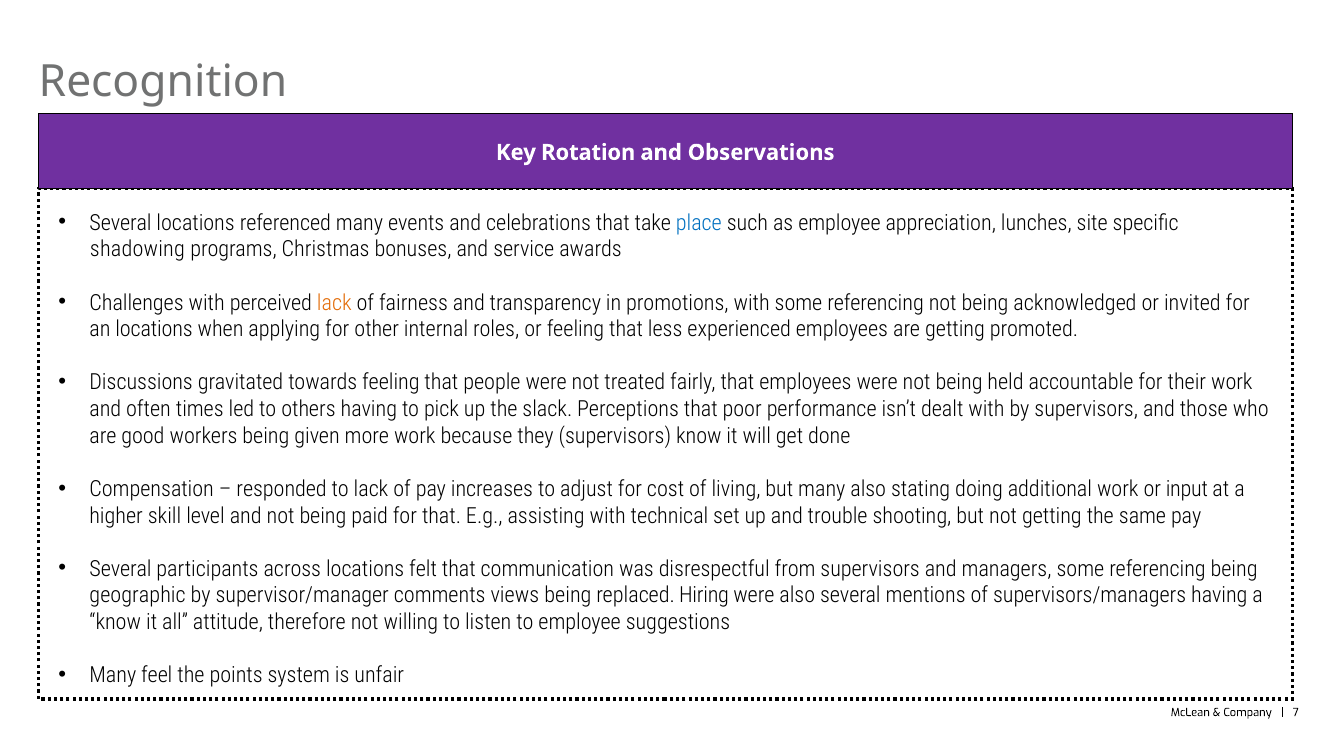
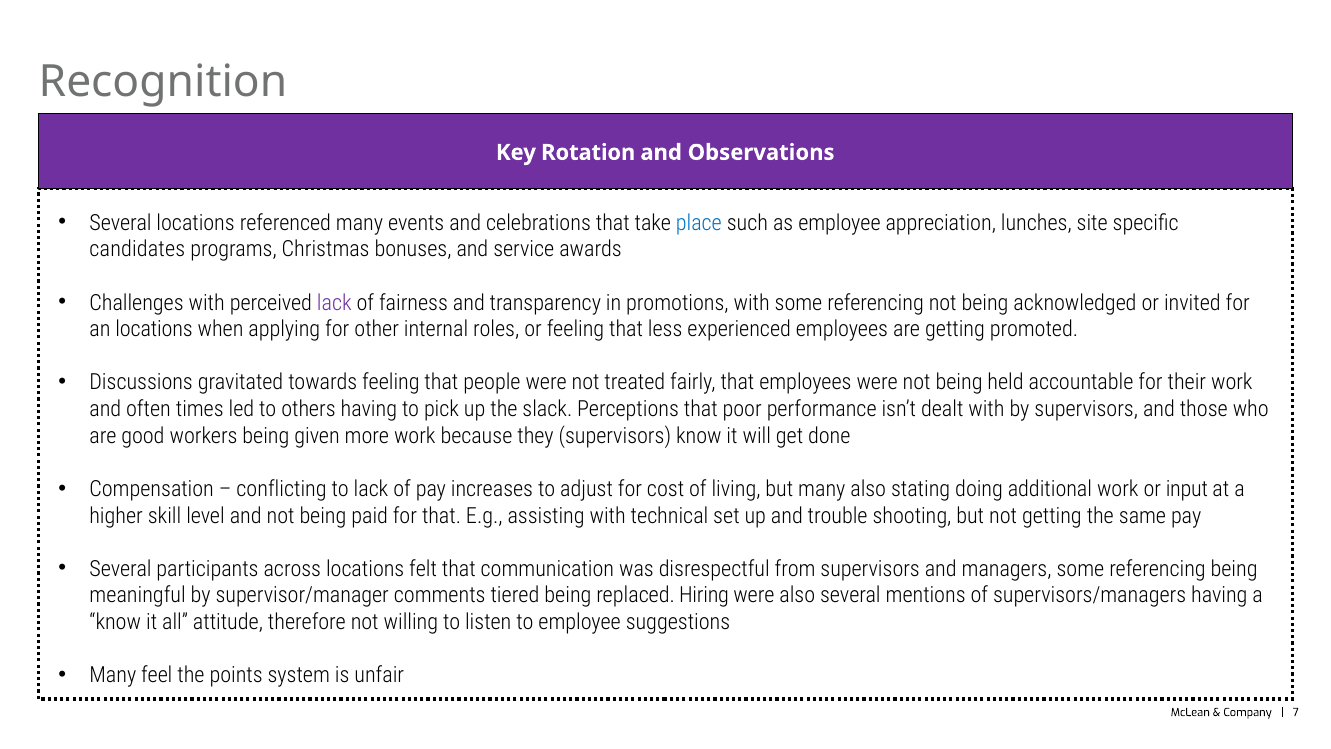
shadowing: shadowing -> candidates (137, 249)
lack colour: orange -> purple (334, 303)
responded: responded -> conflicting (282, 489)
geographic: geographic -> meaningful (138, 595)
views: views -> tiered (515, 595)
